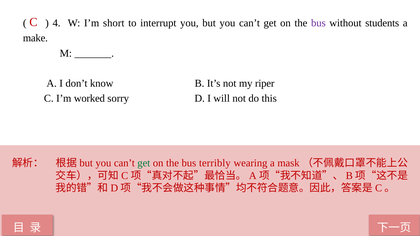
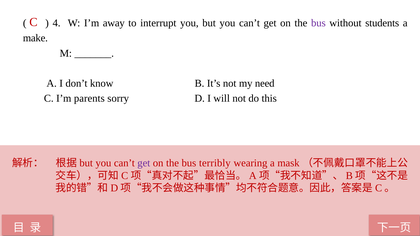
short: short -> away (114, 23)
riper: riper -> need (265, 84)
worked: worked -> parents (89, 99)
get colour: green -> purple (144, 163)
